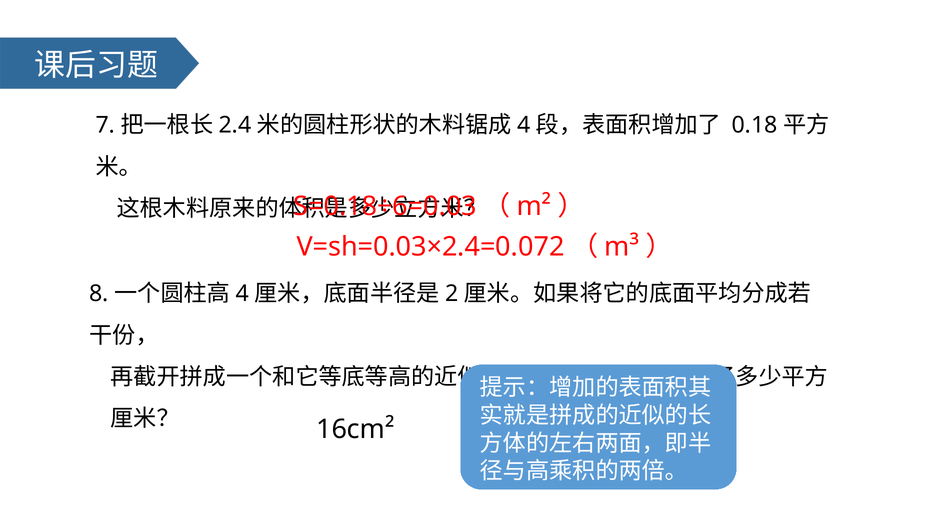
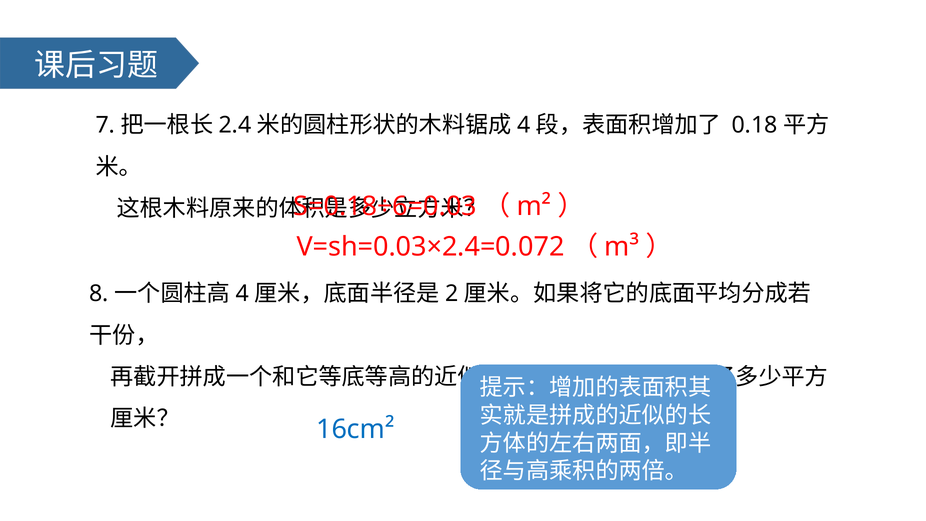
16cm² colour: black -> blue (355, 429)
